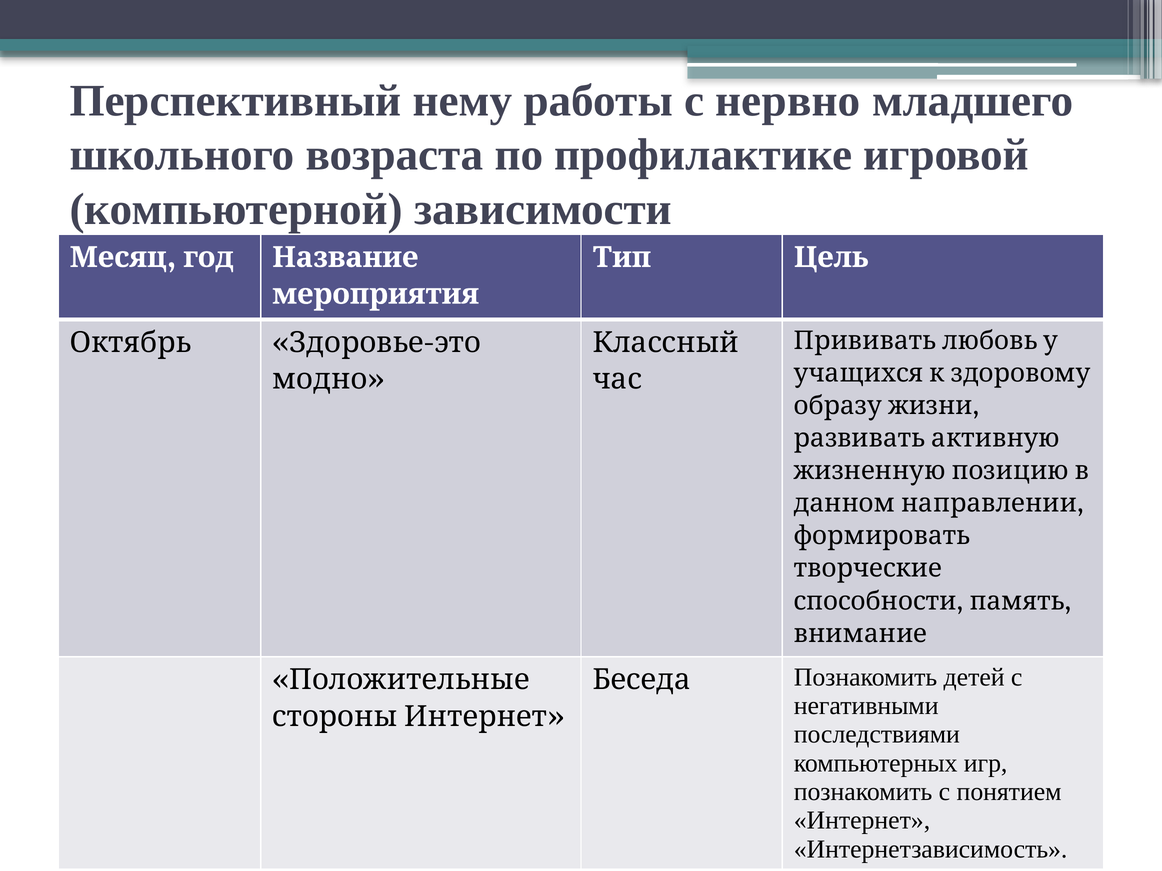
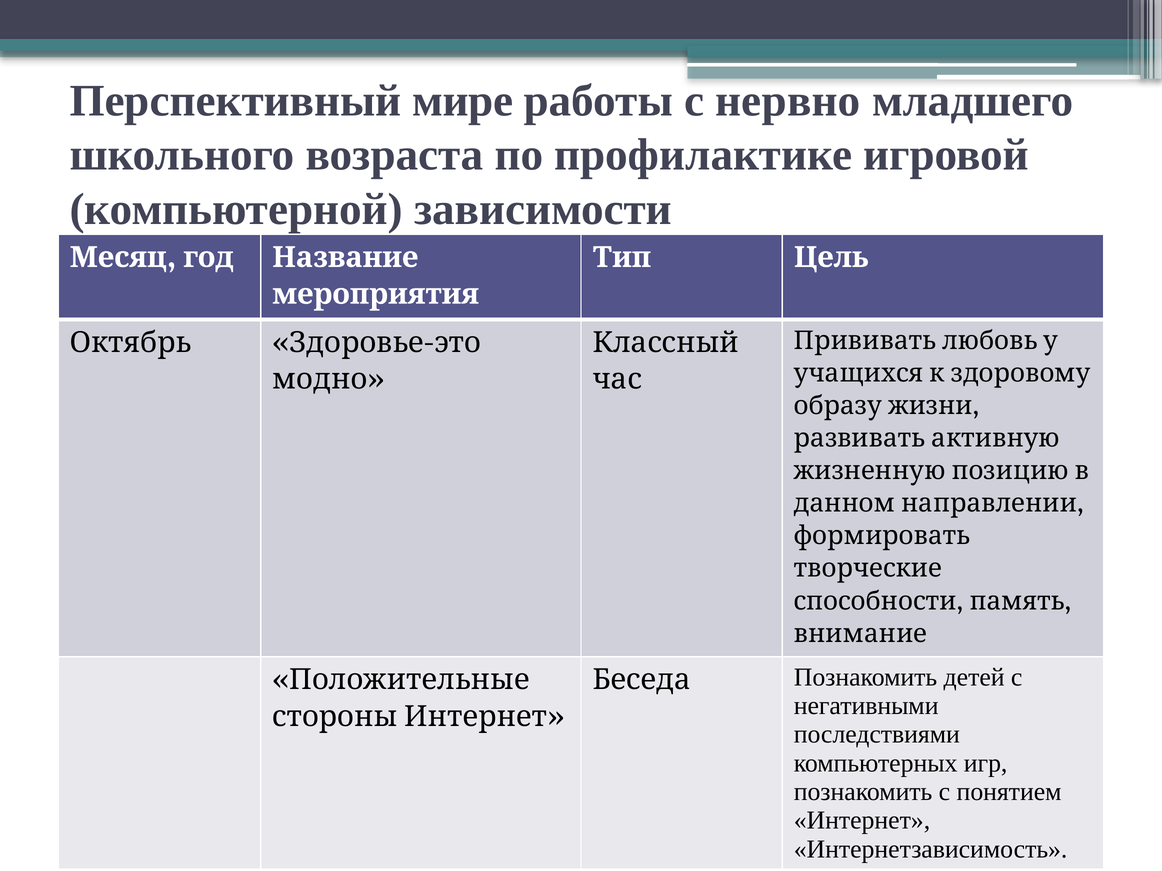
нему: нему -> мире (463, 101)
